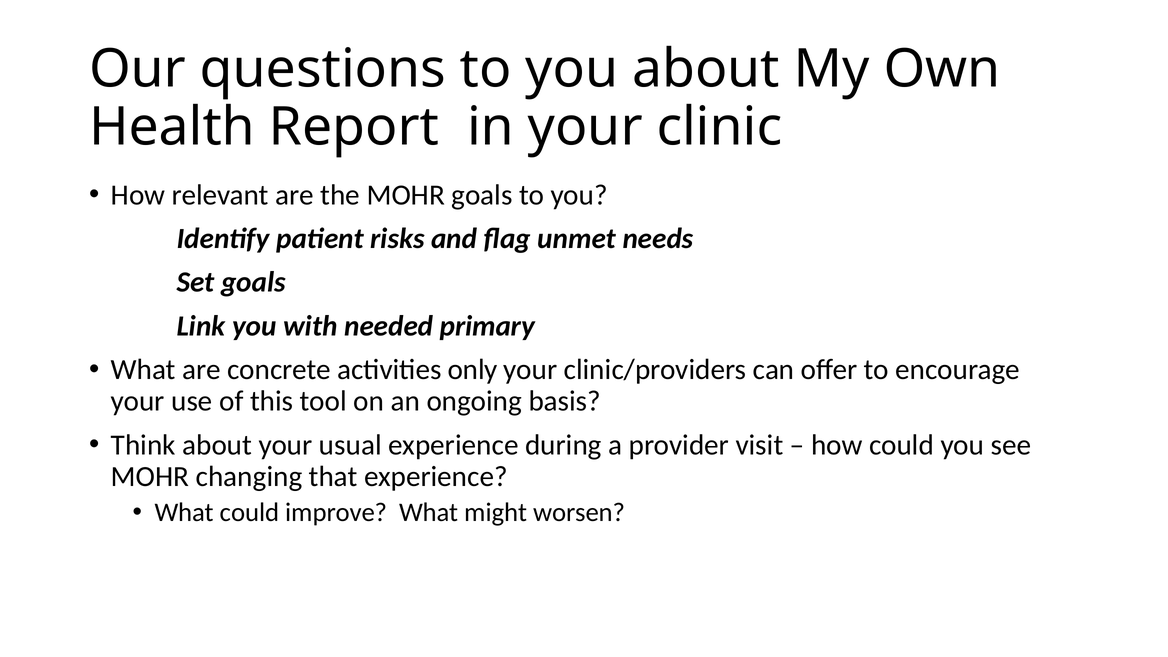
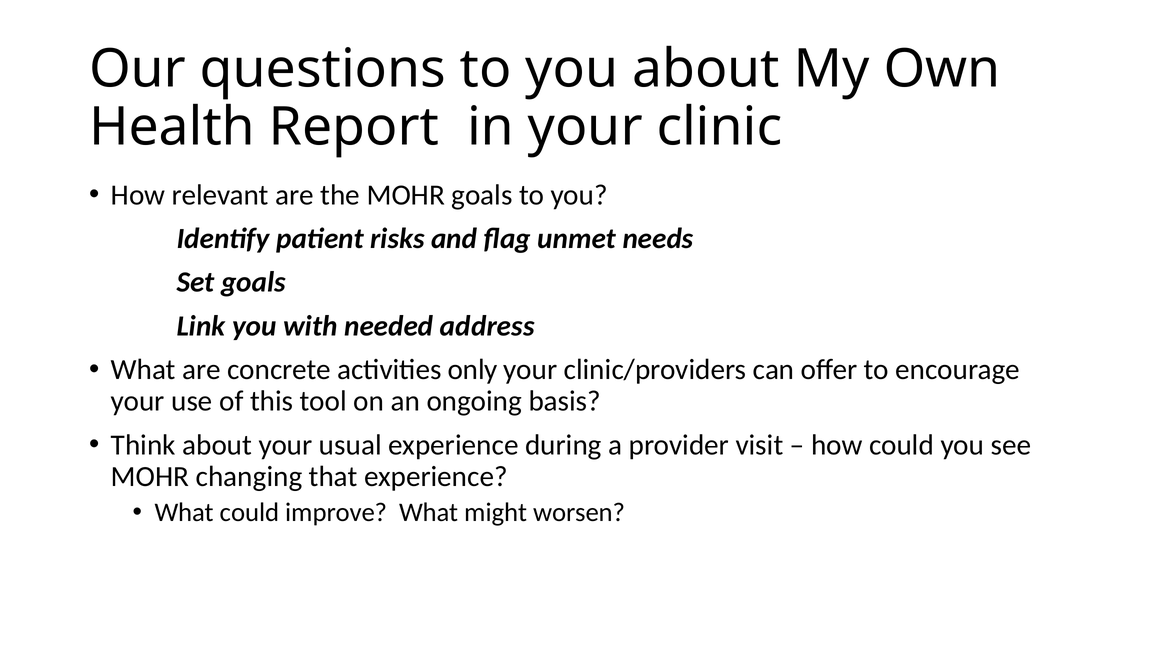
primary: primary -> address (487, 326)
